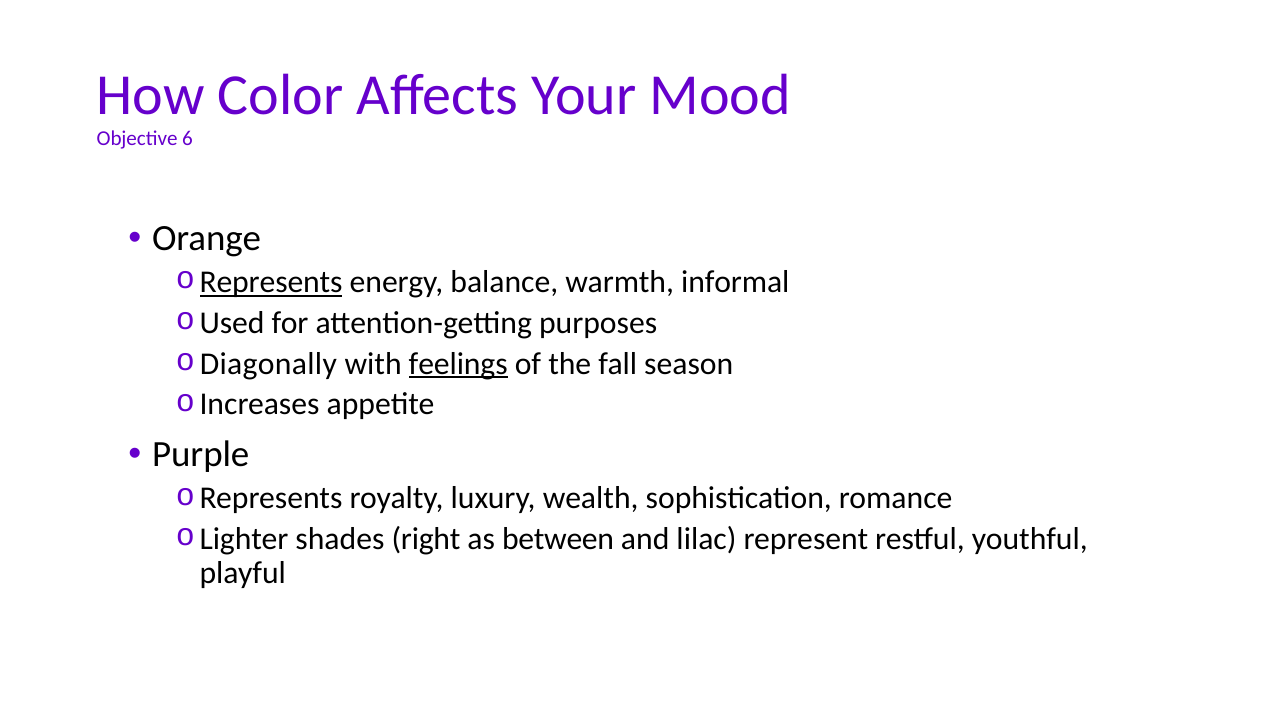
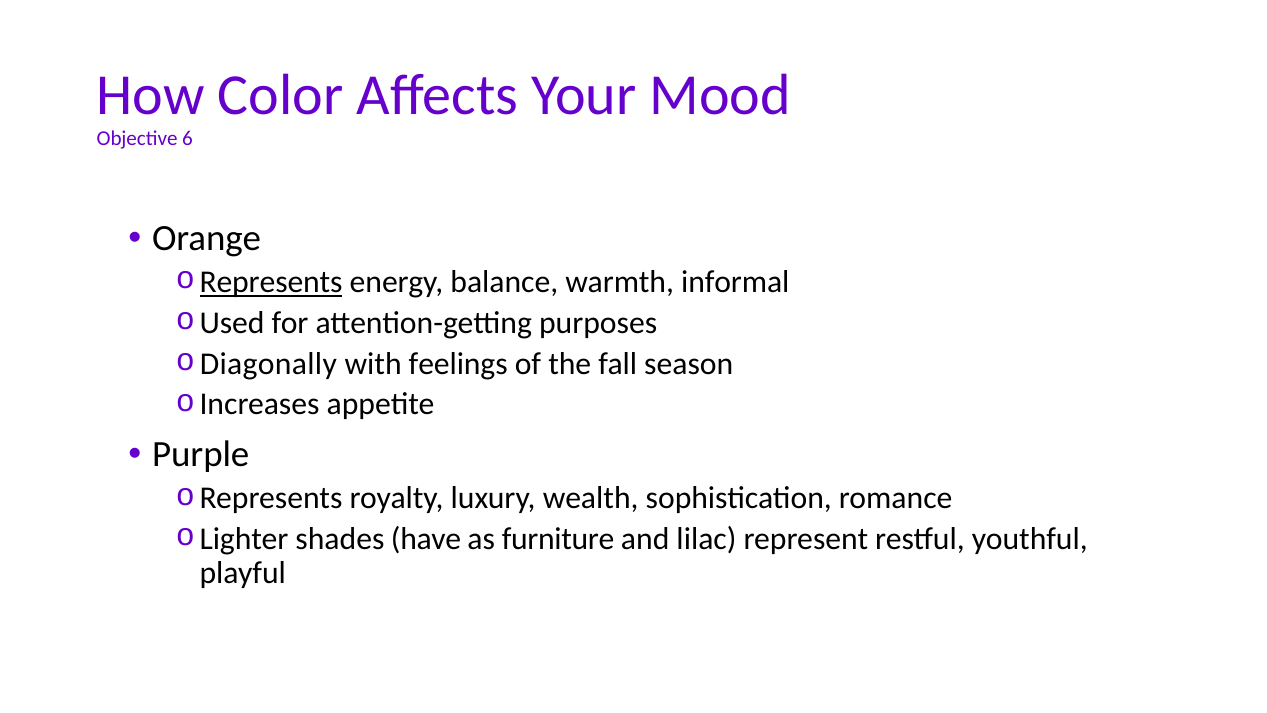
feelings underline: present -> none (458, 363)
right: right -> have (426, 539)
between: between -> furniture (558, 539)
